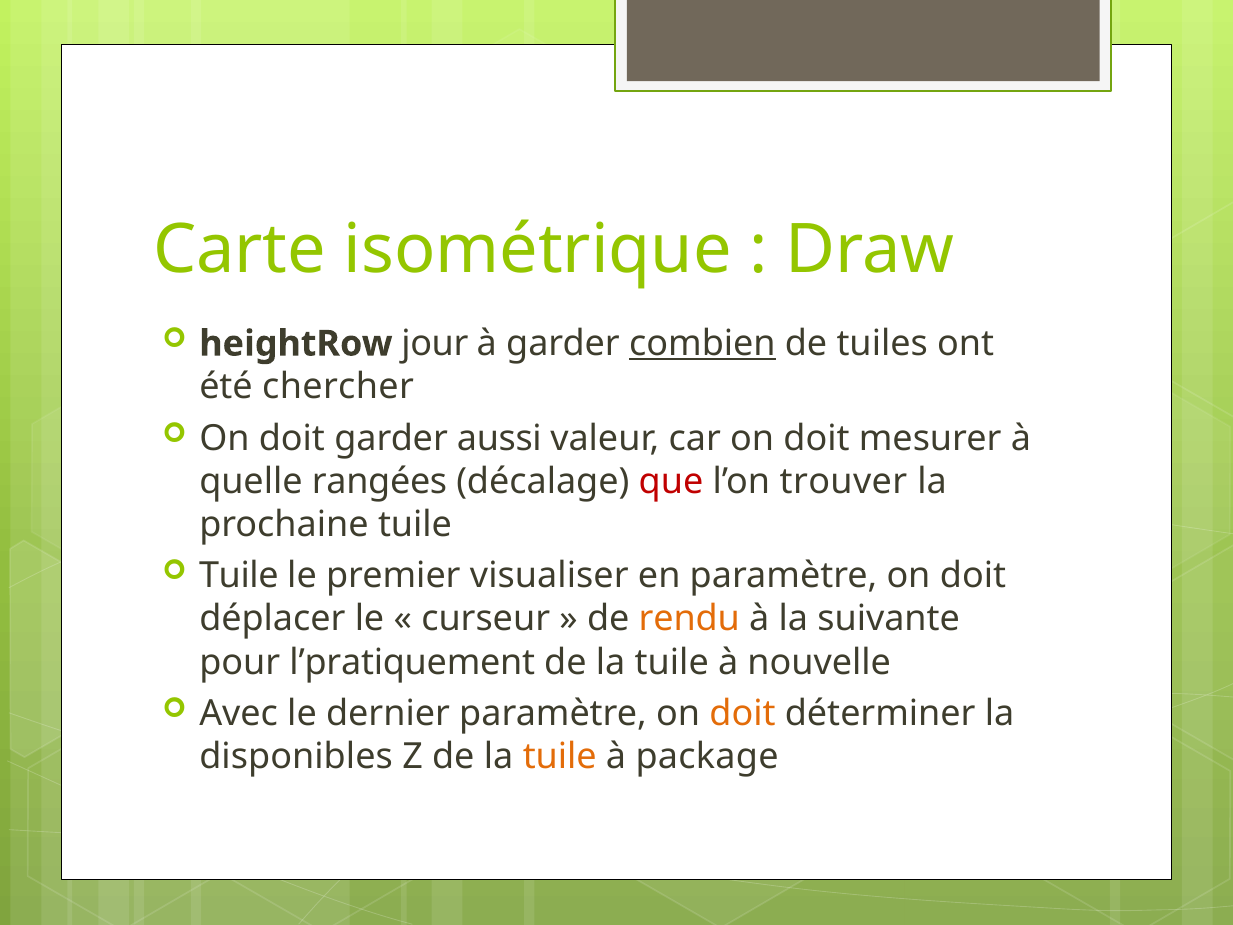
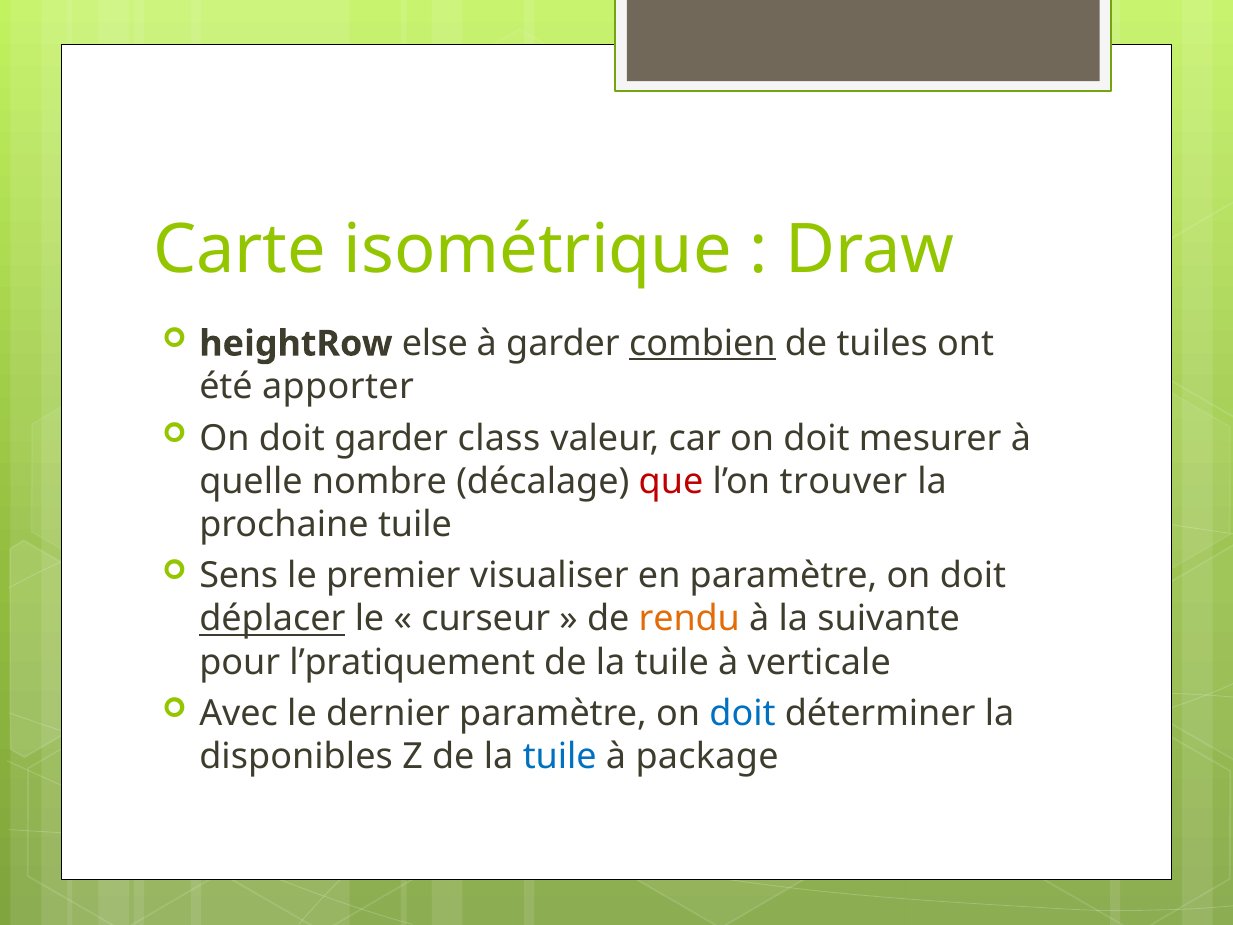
jour: jour -> else (435, 344)
chercher: chercher -> apporter (338, 387)
aussi: aussi -> class (499, 438)
rangées: rangées -> nombre (379, 481)
Tuile: Tuile -> Sens (239, 576)
déplacer underline: none -> present (272, 619)
nouvelle: nouvelle -> verticale (819, 662)
doit colour: orange -> blue (742, 713)
tuile colour: orange -> blue (560, 757)
